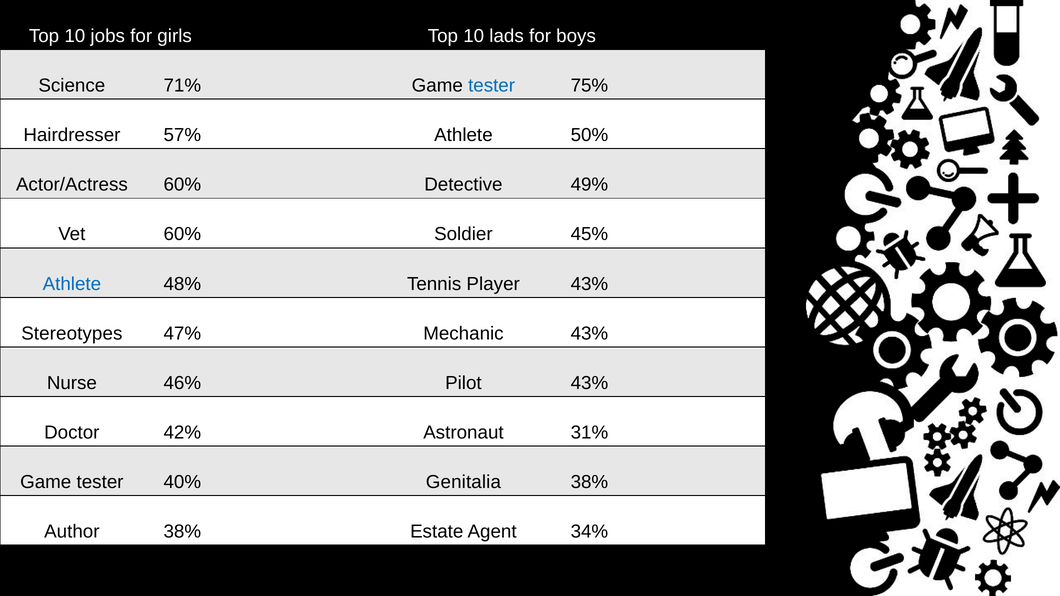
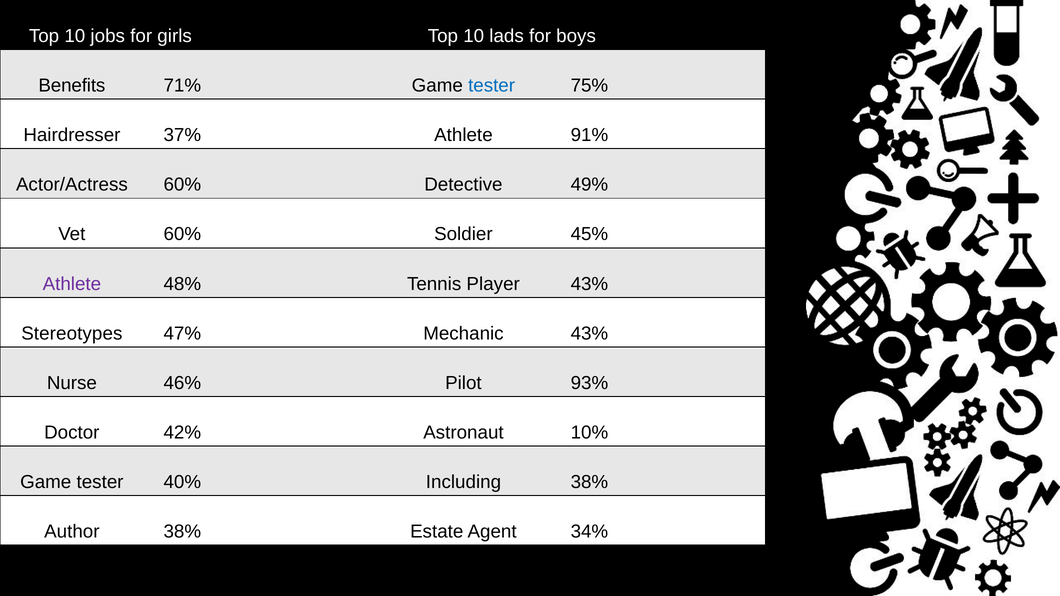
Science: Science -> Benefits (72, 86)
57%: 57% -> 37% (182, 135)
50%: 50% -> 91% (589, 135)
Athlete colour: blue -> purple (72, 284)
Pilot 43%: 43% -> 93% (589, 383)
31%: 31% -> 10% (589, 433)
Genitalia: Genitalia -> Including (463, 482)
